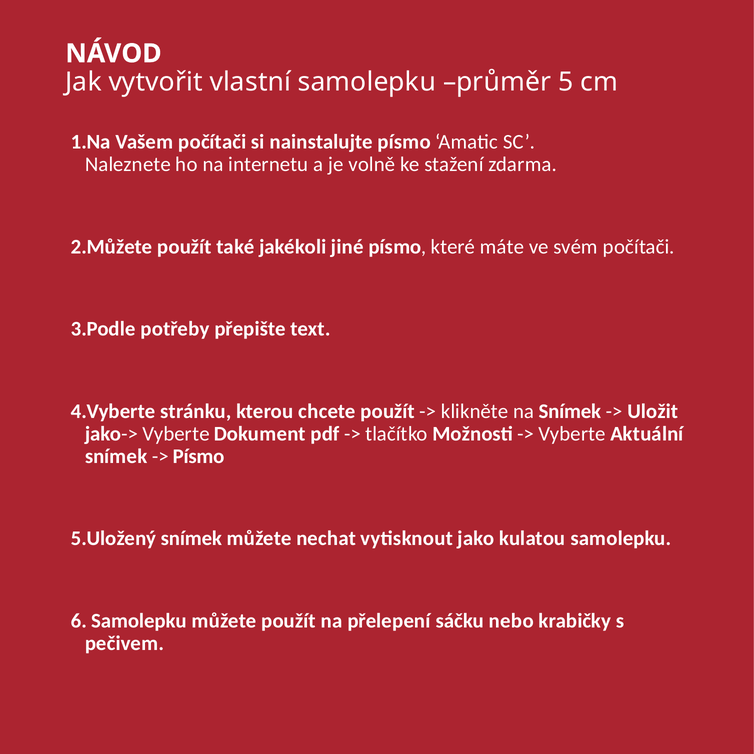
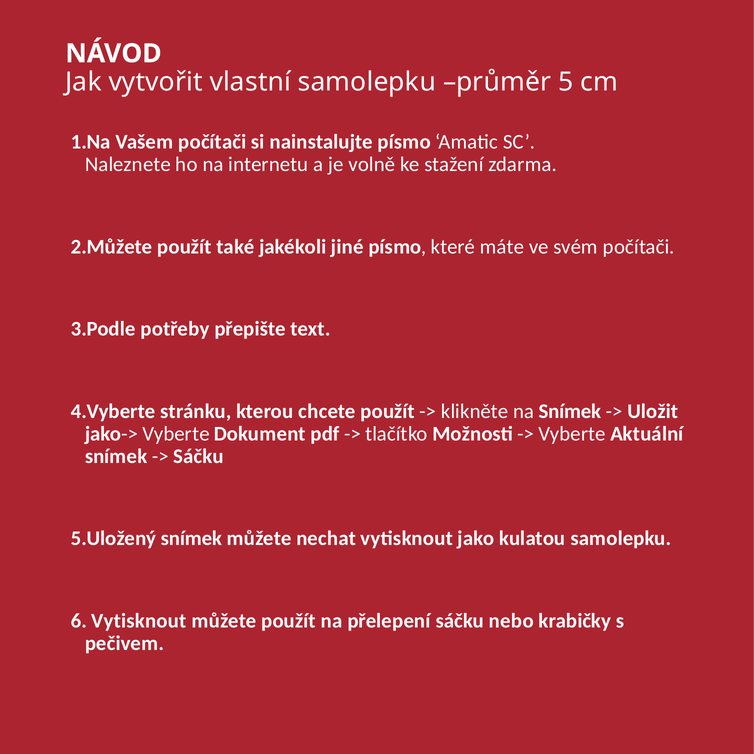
Písmo: Písmo -> Sáčku (198, 456)
Samolepku: Samolepku -> Vytisknout (139, 621)
